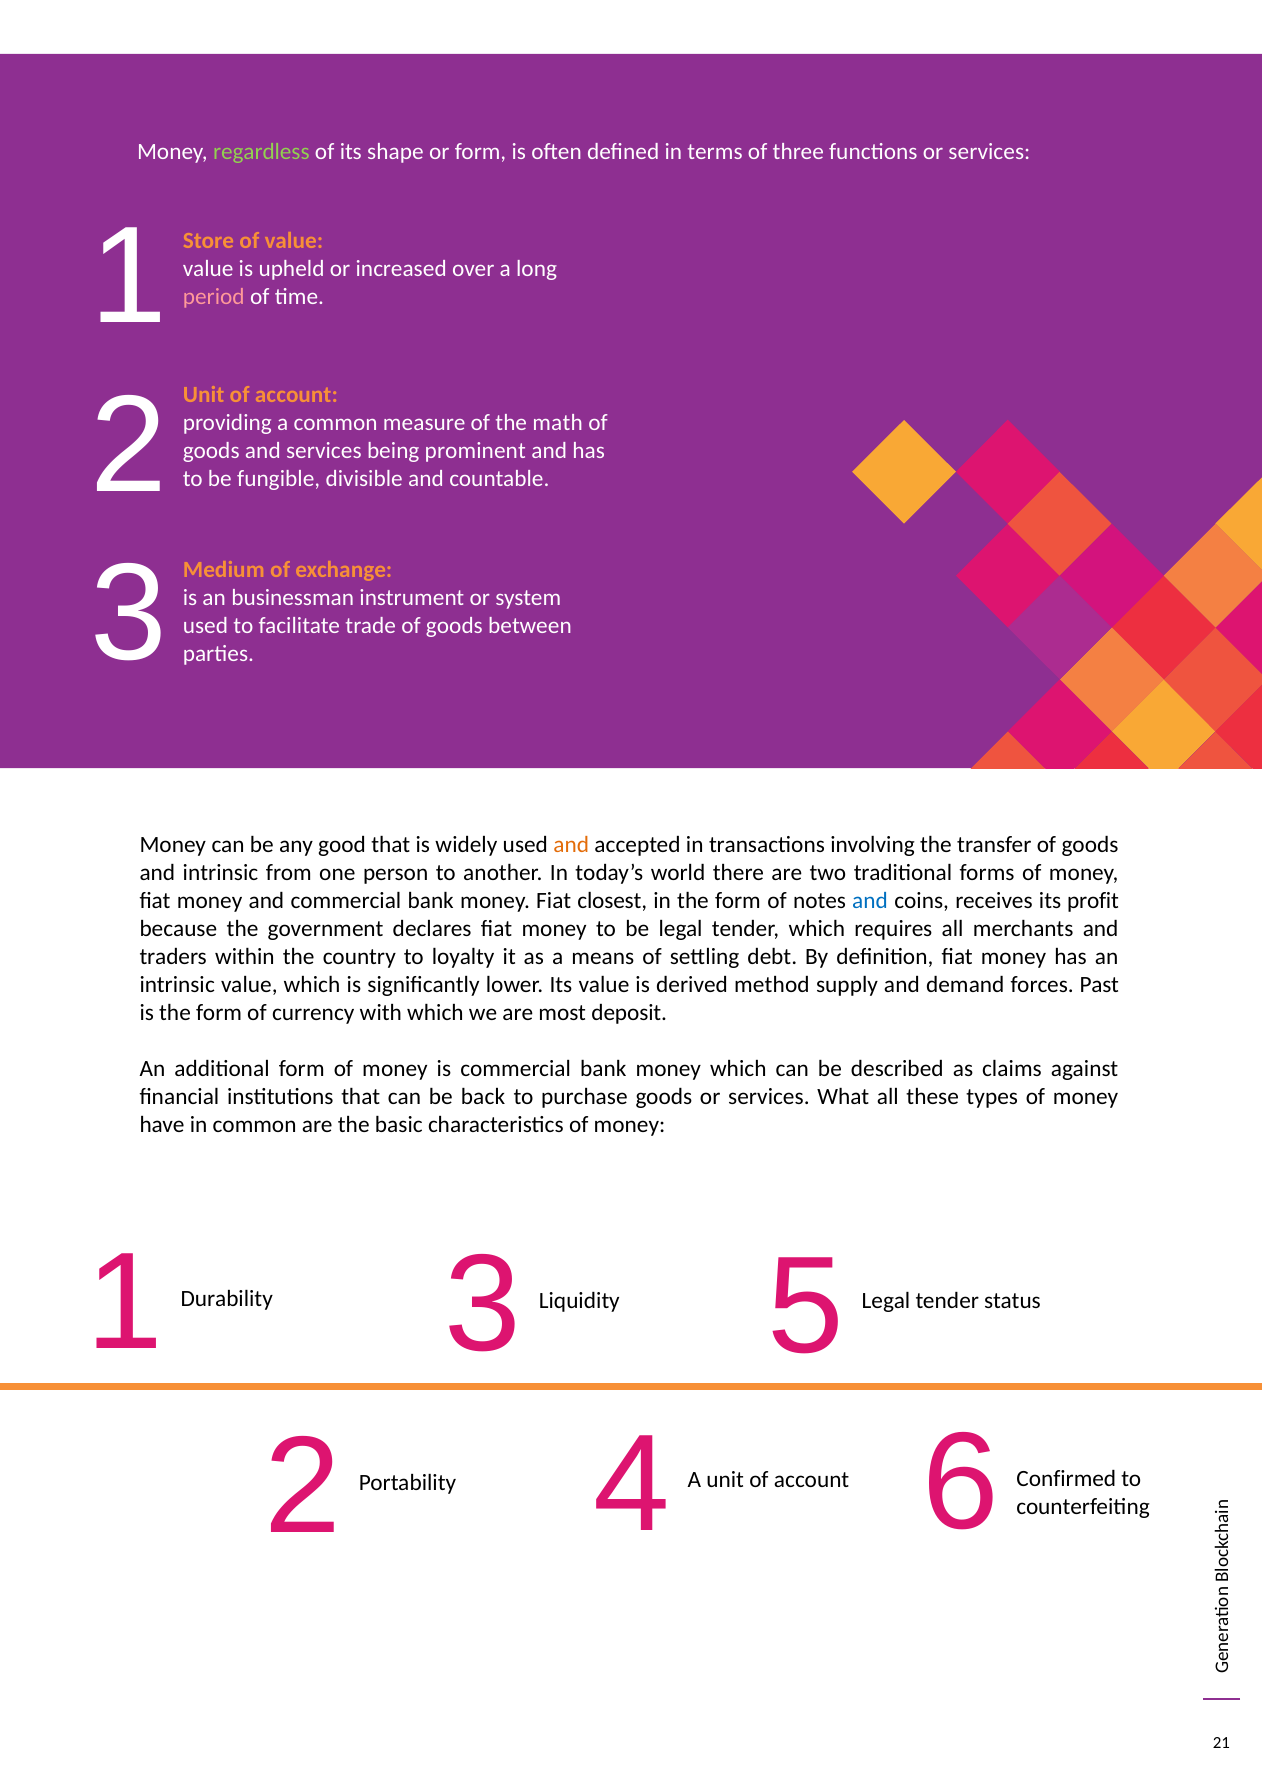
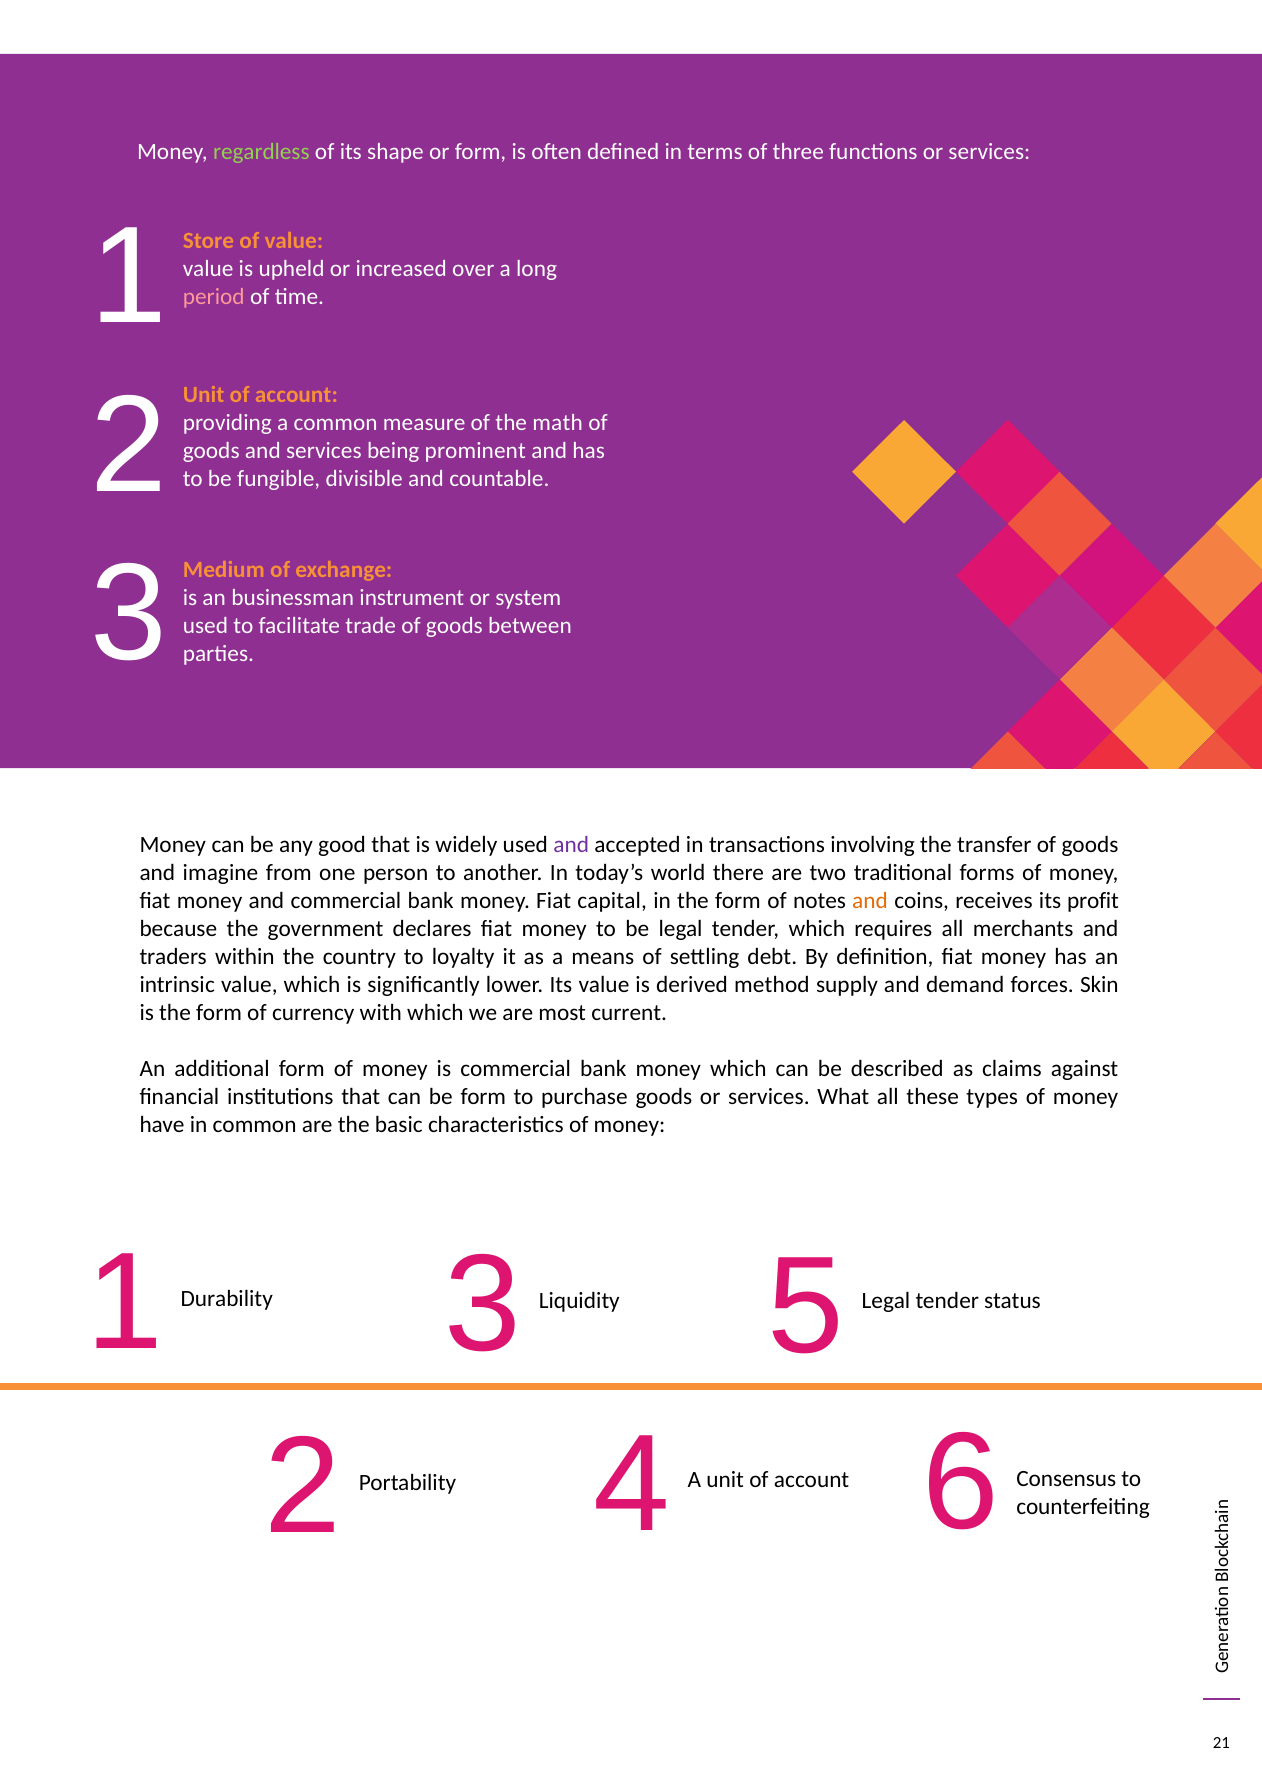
and colour: orange -> purple (571, 845)
and intrinsic: intrinsic -> imagine (220, 873)
closest: closest -> capital (612, 901)
and colour: blue -> orange (870, 901)
Past: Past -> Skin (1099, 985)
deposit: deposit -> current (629, 1013)
be back: back -> form (483, 1097)
Confirmed: Confirmed -> Consensus (1066, 1479)
